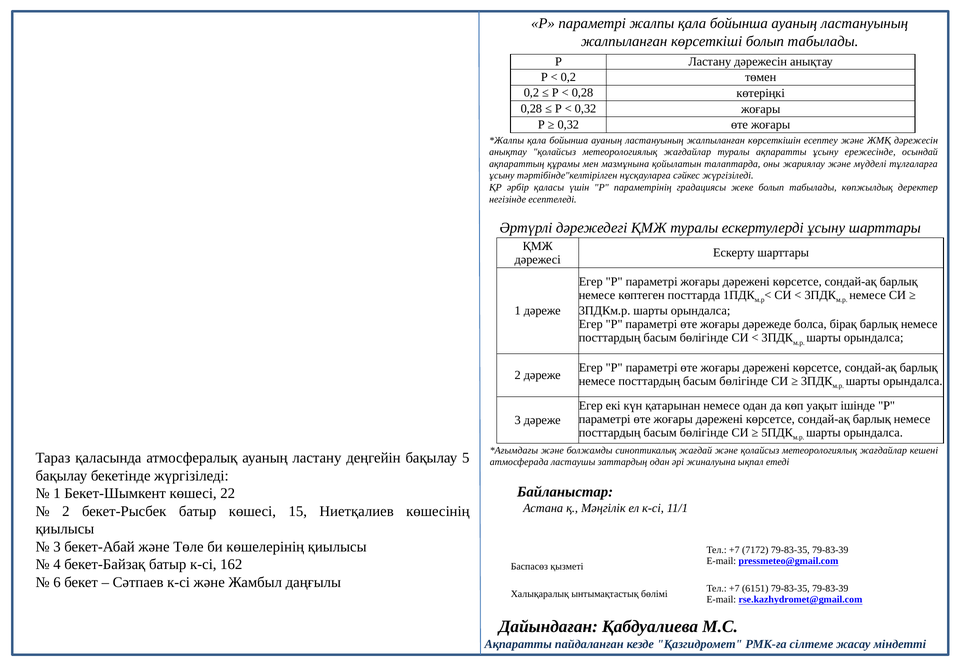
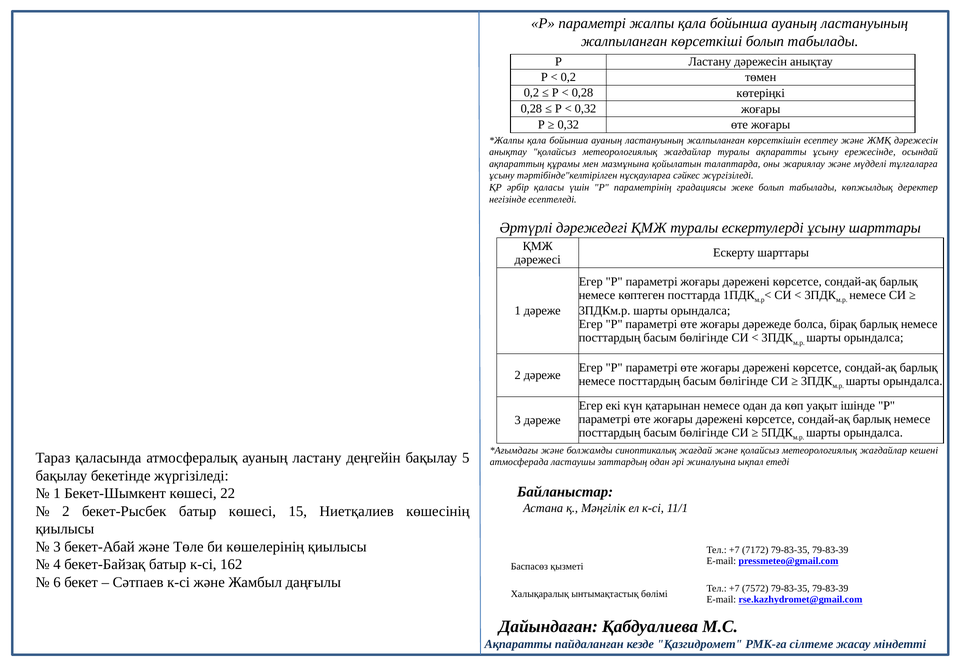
6151: 6151 -> 7572 (755, 588)
